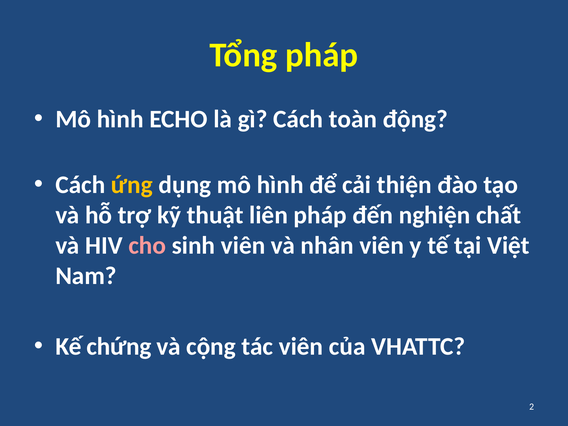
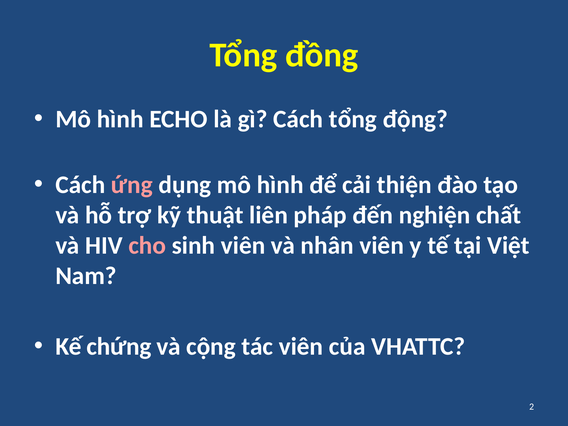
Tổng pháp: pháp -> đồng (322, 55)
Cách toàn: toàn -> tổng (353, 119)
ứng colour: yellow -> pink (132, 185)
